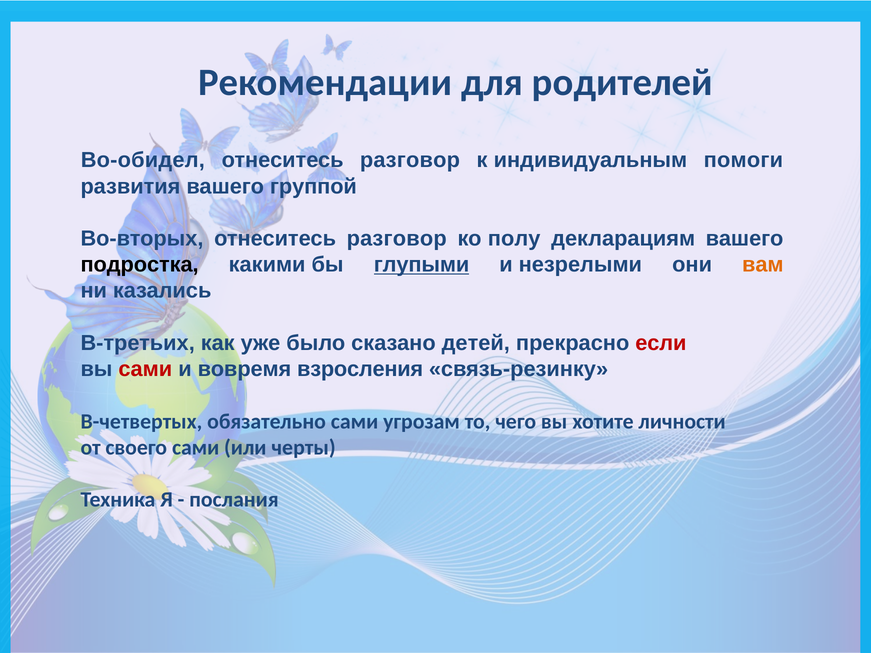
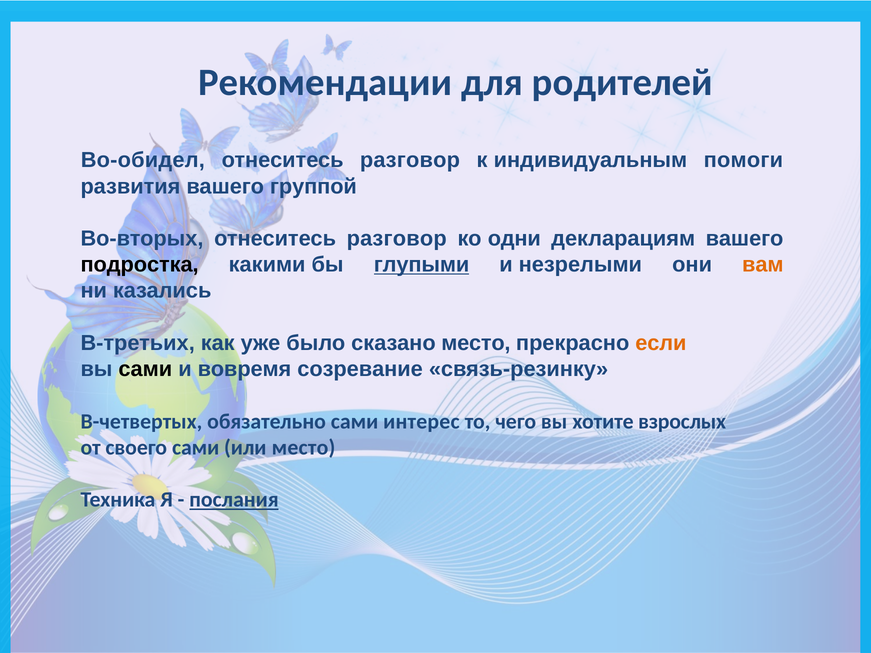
полу: полу -> одни (514, 239)
сказано детей: детей -> место (476, 343)
если colour: red -> orange (661, 343)
сами colour: red -> black (145, 369)
взросления: взросления -> созревание (360, 369)
угрозам: угрозам -> интерес (421, 422)
личности: личности -> взрослых (682, 422)
или черты: черты -> место (304, 448)
послания underline: none -> present (234, 500)
